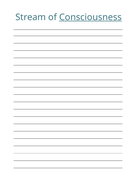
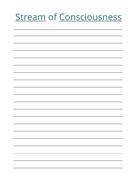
Stream underline: none -> present (31, 17)
